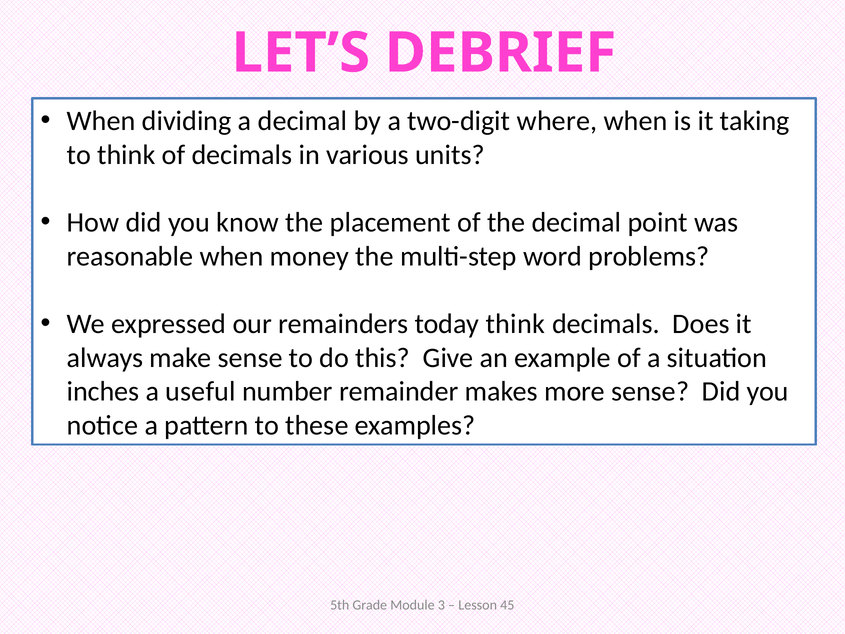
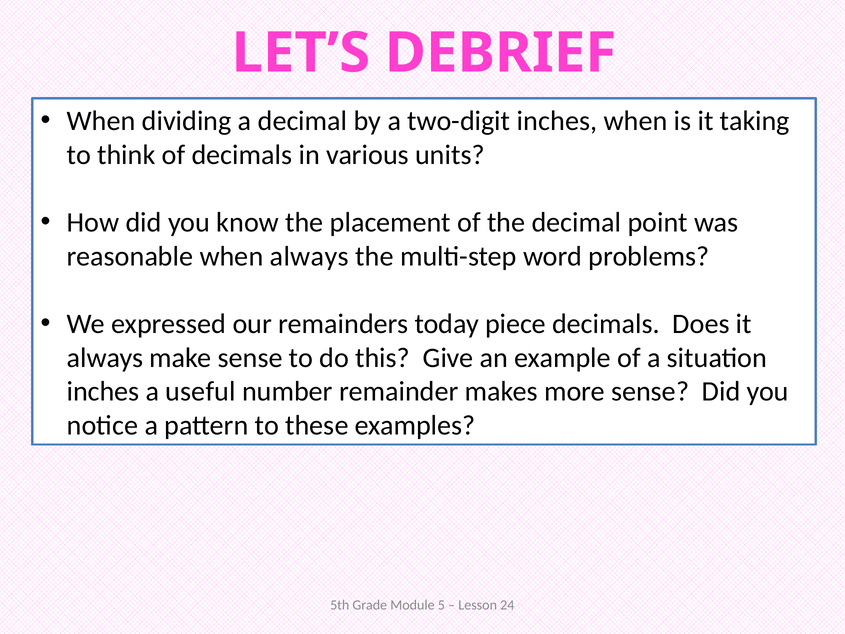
two-digit where: where -> inches (557, 121)
when money: money -> always (309, 256)
today think: think -> piece (516, 324)
3: 3 -> 5 (441, 605)
45: 45 -> 24 (507, 605)
